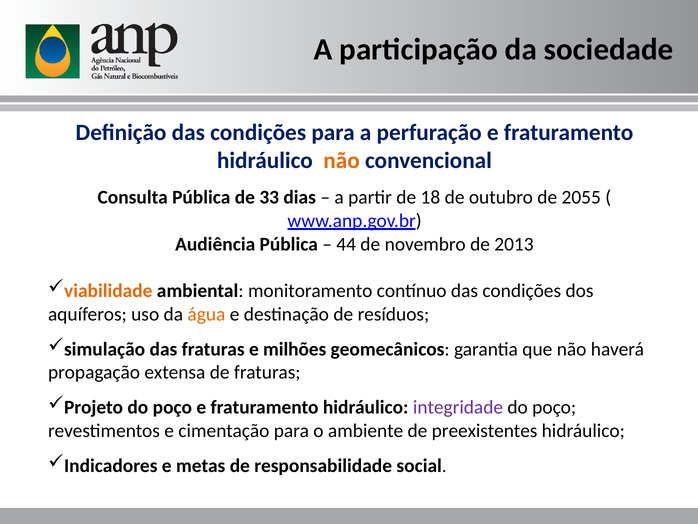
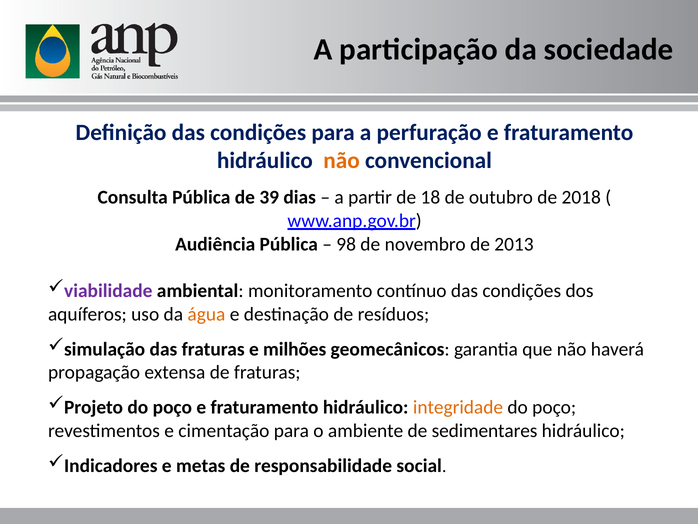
33: 33 -> 39 (269, 197)
2055: 2055 -> 2018 (581, 197)
44: 44 -> 98 (346, 244)
viabilidade colour: orange -> purple (108, 291)
integridade colour: purple -> orange (458, 407)
preexistentes: preexistentes -> sedimentares (485, 430)
